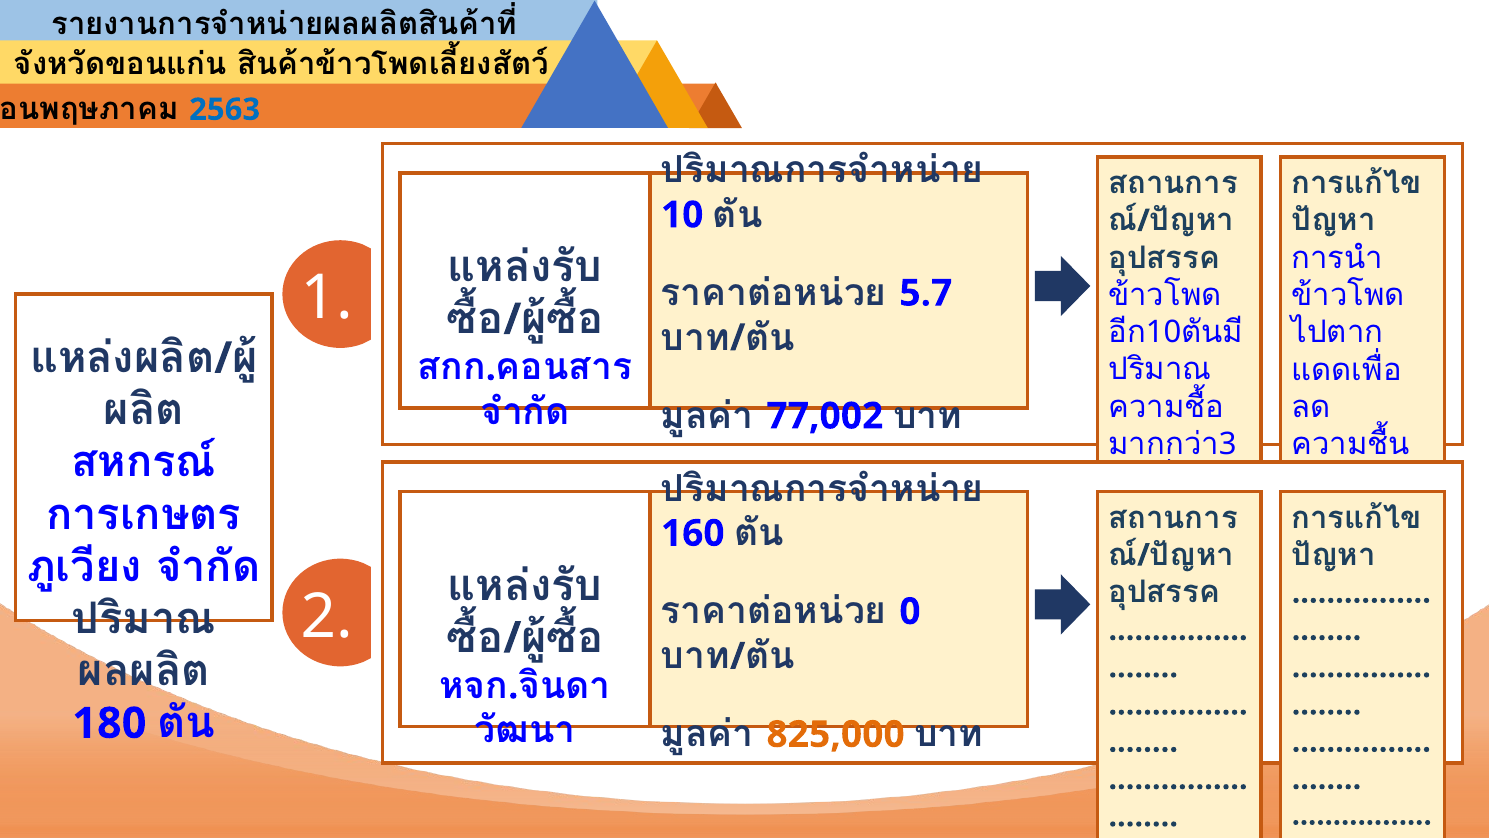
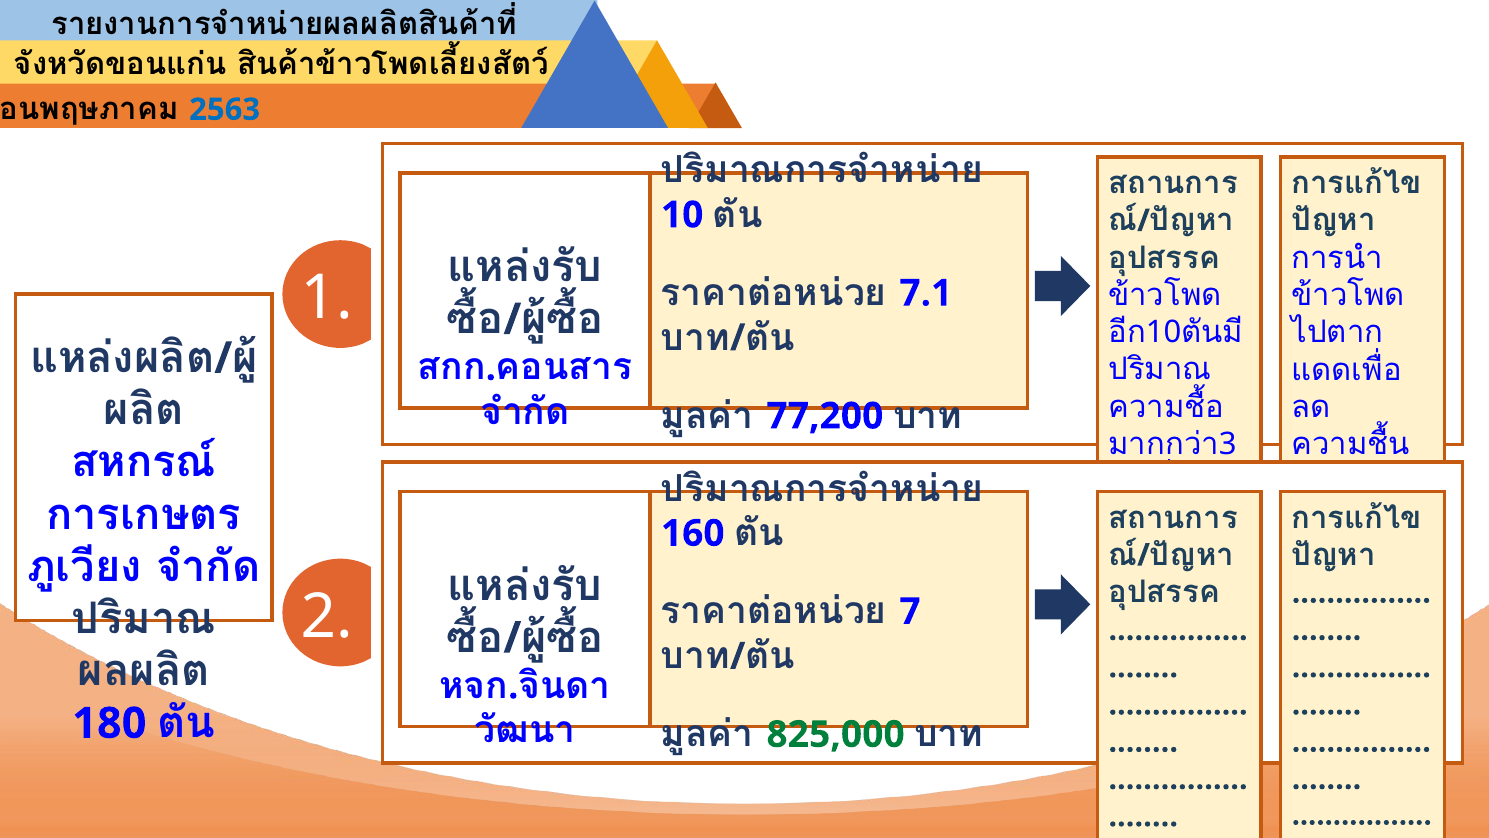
5.7: 5.7 -> 7.1 (926, 293)
77,002: 77,002 -> 77,200 (825, 416)
0: 0 -> 7 (910, 611)
825,000 colour: orange -> green (836, 734)
